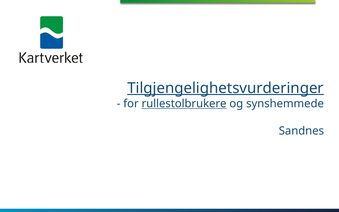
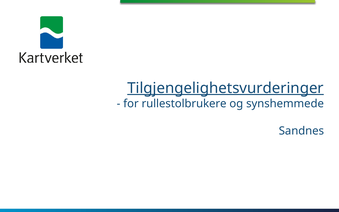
rullestolbrukere underline: present -> none (184, 104)
